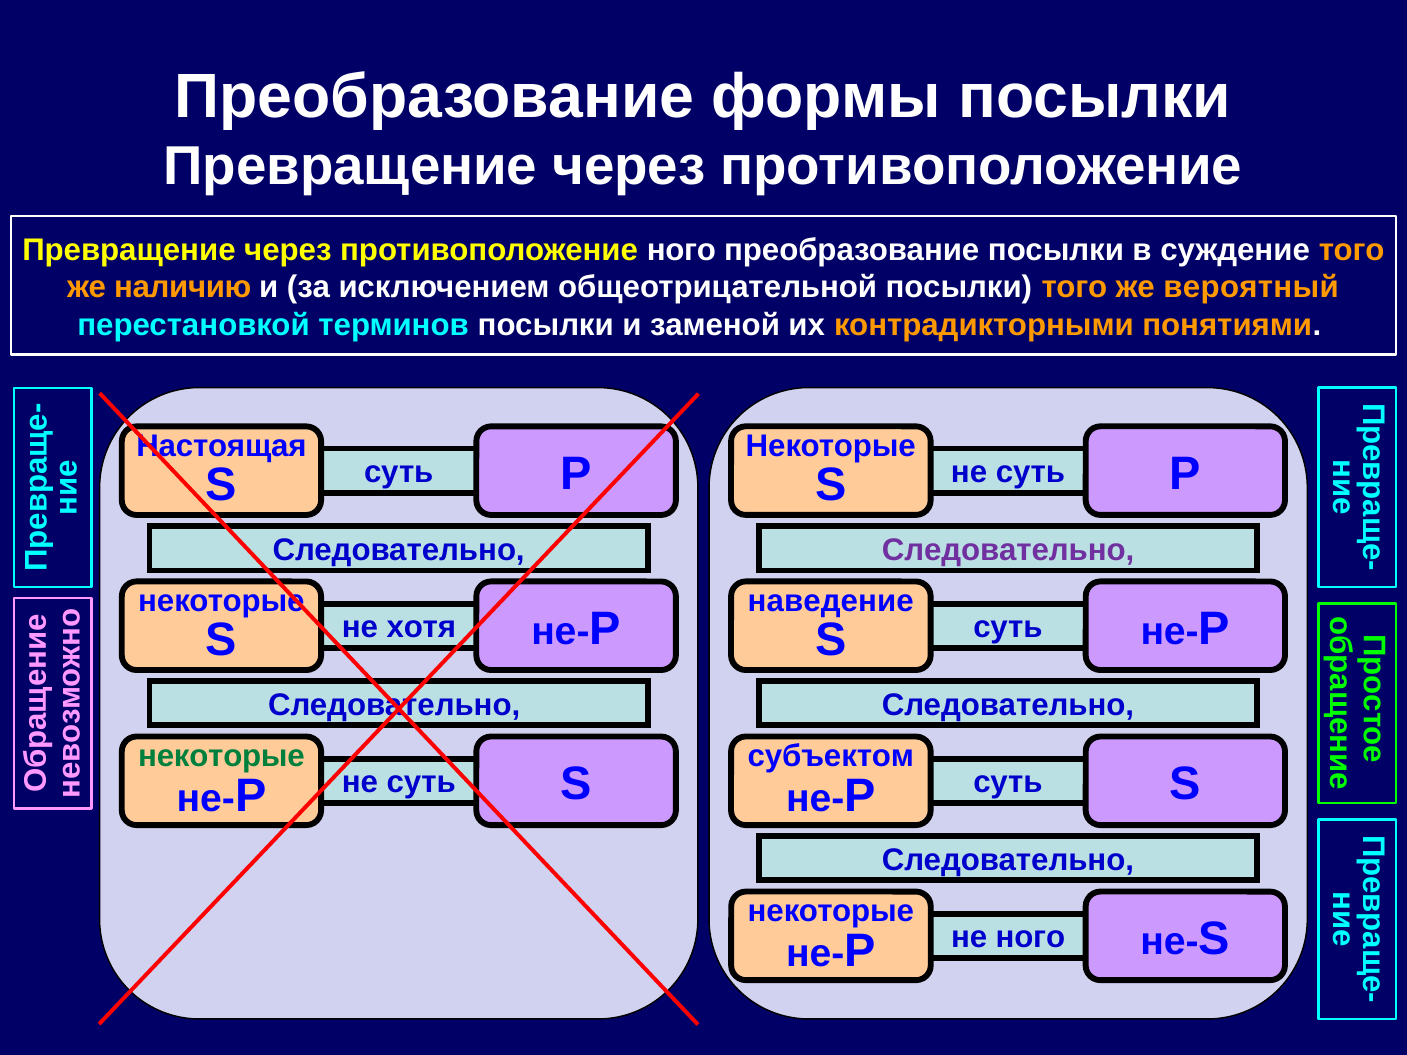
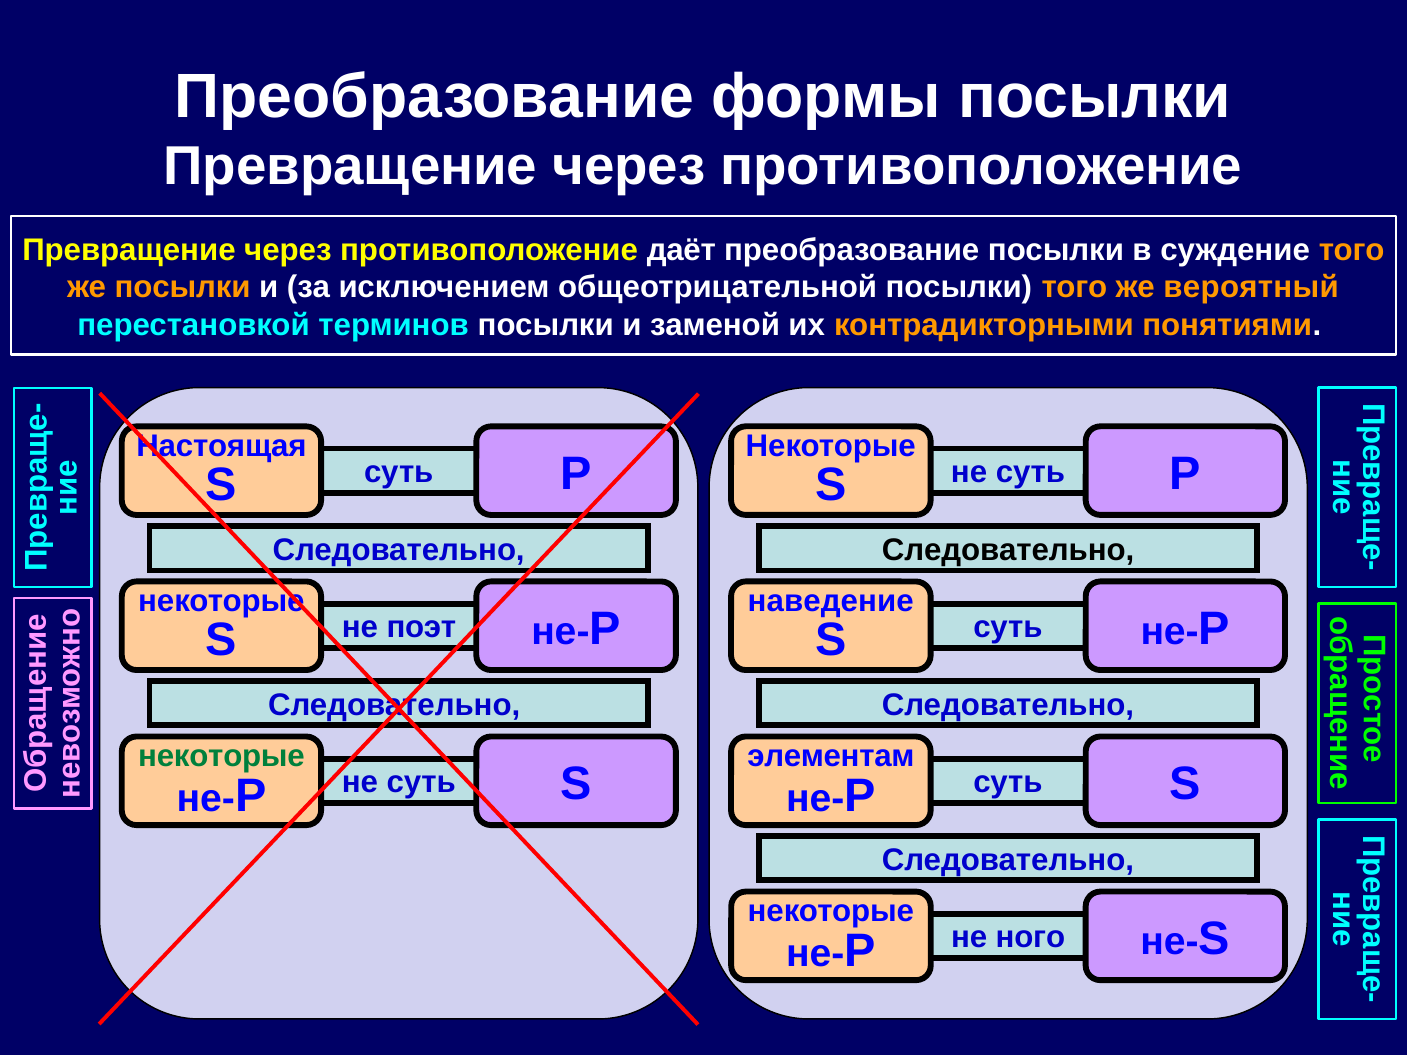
противоположение ного: ного -> даёт (681, 250)
же наличию: наличию -> посылки (183, 287)
Следовательно colour: purple -> black (1008, 550)
хотя: хотя -> поэт (421, 627)
субъектом: субъектом -> элементам (831, 756)
